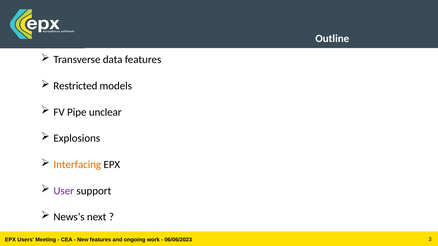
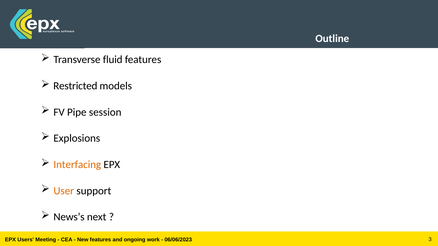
data: data -> fluid (113, 60)
unclear: unclear -> session (105, 112)
User colour: purple -> orange (64, 191)
